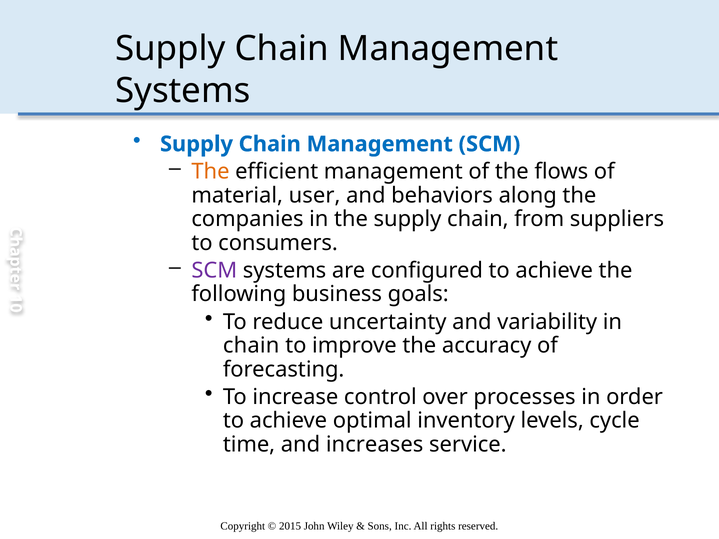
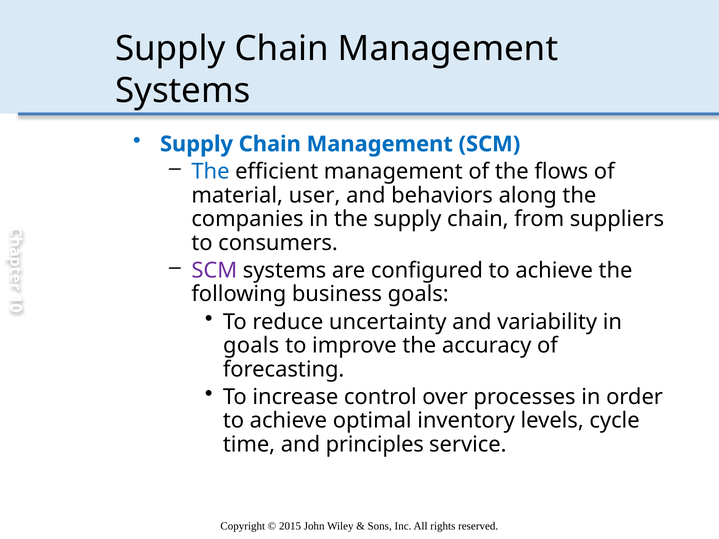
The colour: orange -> blue (210, 172)
chain: chain -> goals (251, 346)
increases: increases -> principles (375, 445)
